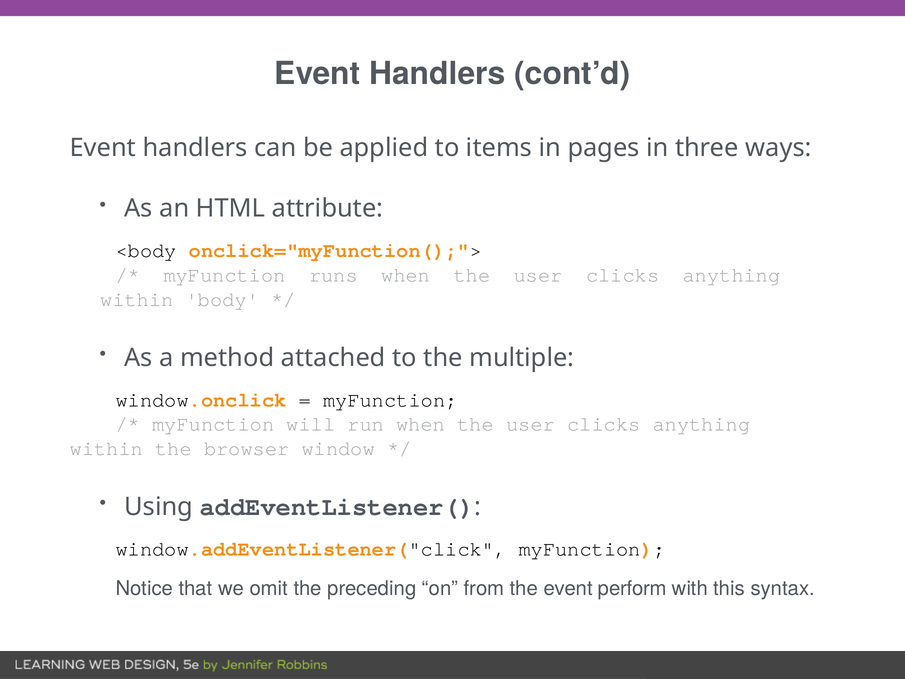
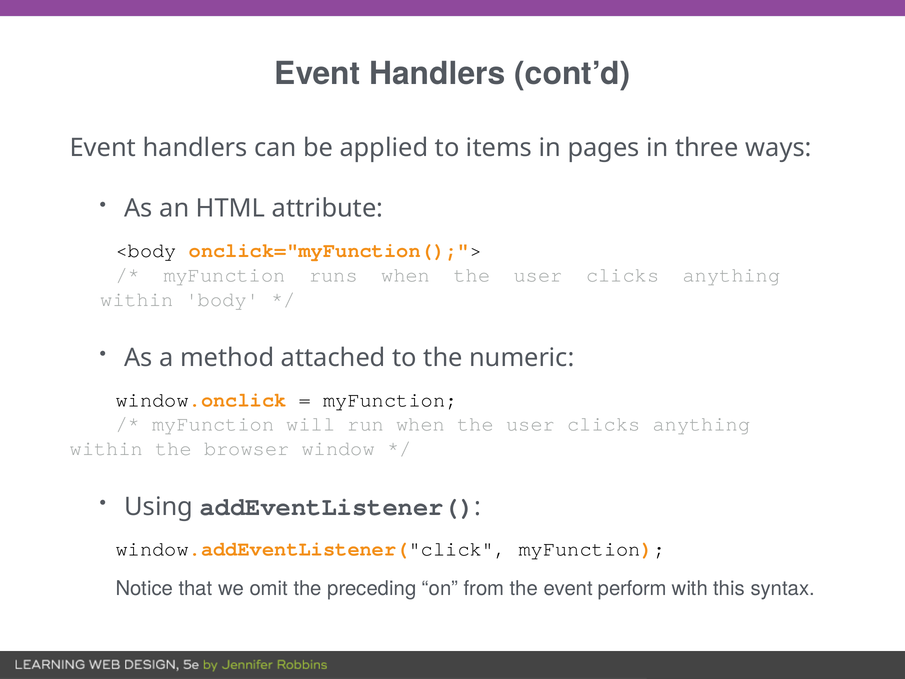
multiple: multiple -> numeric (522, 357)
